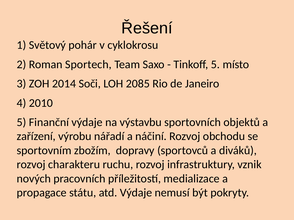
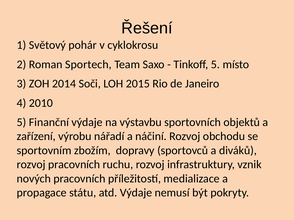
2085: 2085 -> 2015 (138, 84)
rozvoj charakteru: charakteru -> pracovních (74, 165)
